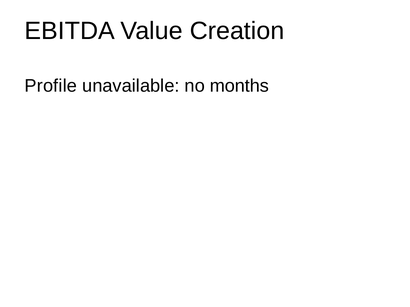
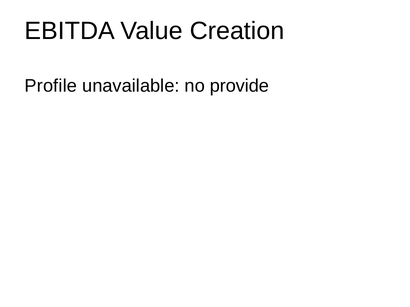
months: months -> provide (239, 86)
